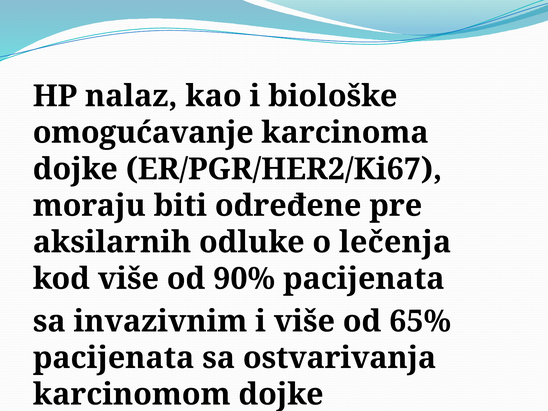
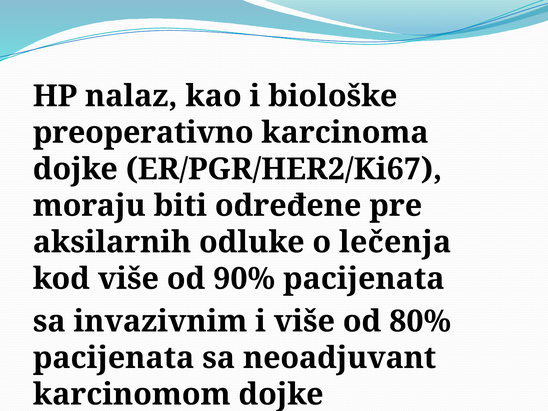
omogućavanje: omogućavanje -> preoperativno (143, 133)
65%: 65% -> 80% (420, 321)
ostvarivanja: ostvarivanja -> neoadjuvant (340, 358)
